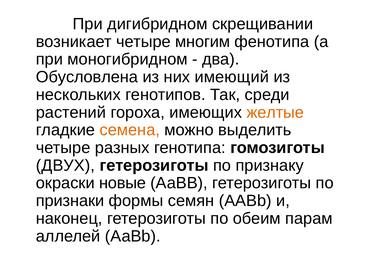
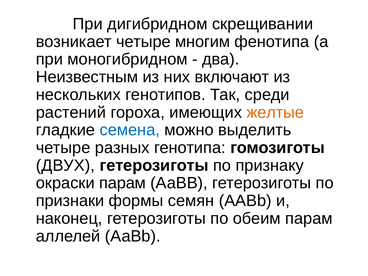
Обусловлена: Обусловлена -> Неизвестным (87, 77)
имеющий: имеющий -> включают (232, 77)
семена colour: orange -> blue (130, 130)
окраски новые: новые -> парам (123, 183)
